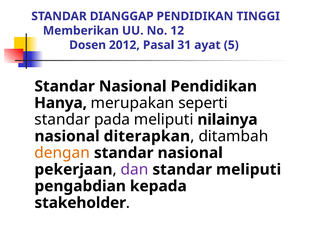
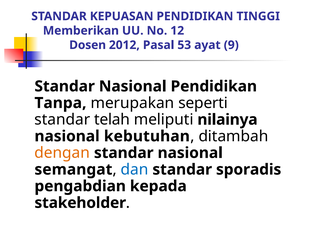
DIANGGAP: DIANGGAP -> KEPUASAN (122, 16)
31: 31 -> 53 (184, 45)
5: 5 -> 9 (231, 45)
Hanya: Hanya -> Tanpa (60, 103)
pada: pada -> telah (112, 120)
diterapkan: diterapkan -> kebutuhan (147, 137)
pekerjaan: pekerjaan -> semangat (73, 170)
dan colour: purple -> blue (135, 170)
standar meliputi: meliputi -> sporadis (249, 170)
